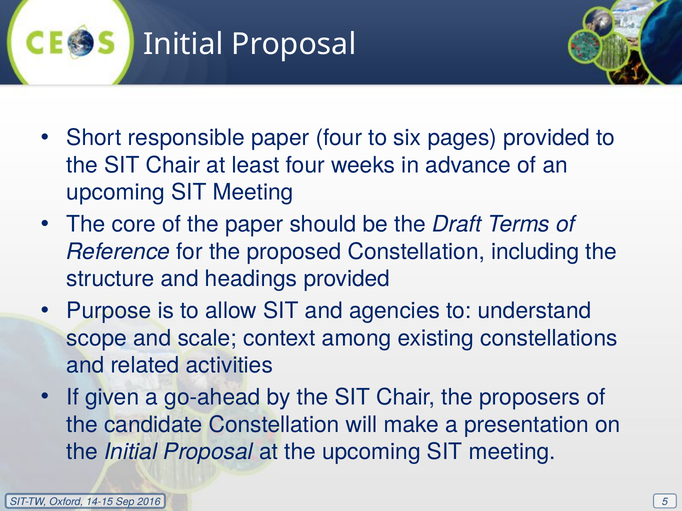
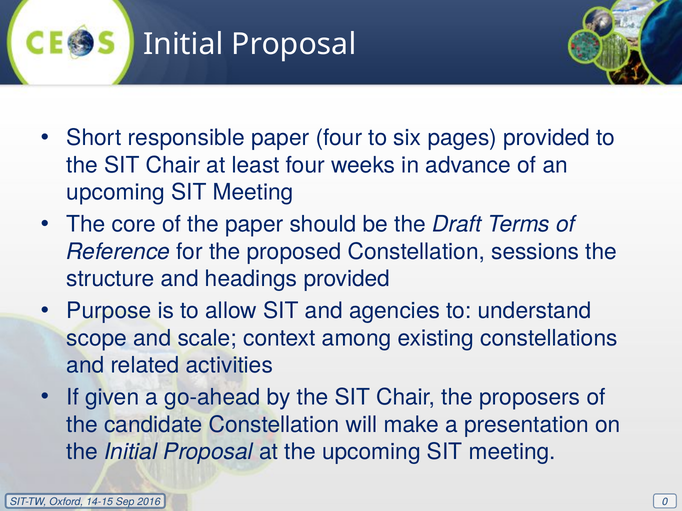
including: including -> sessions (535, 252)
5: 5 -> 0 (665, 502)
